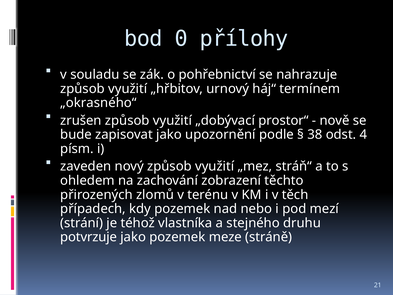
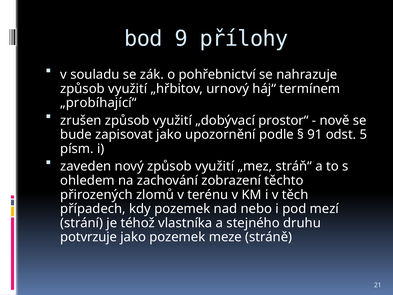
0: 0 -> 9 (181, 39)
„okrasného“: „okrasného“ -> „probíhající“ (98, 103)
38: 38 -> 91 (315, 135)
4: 4 -> 5 (363, 135)
